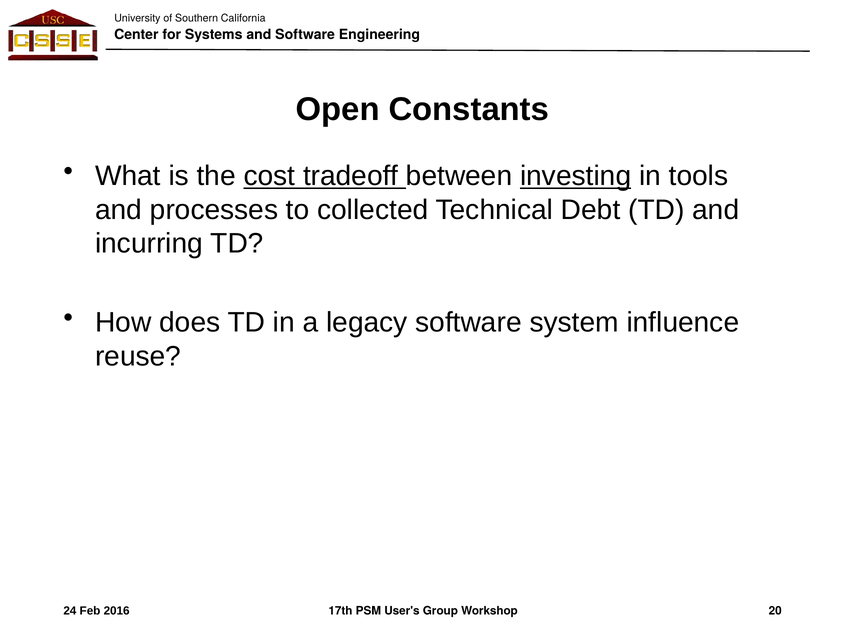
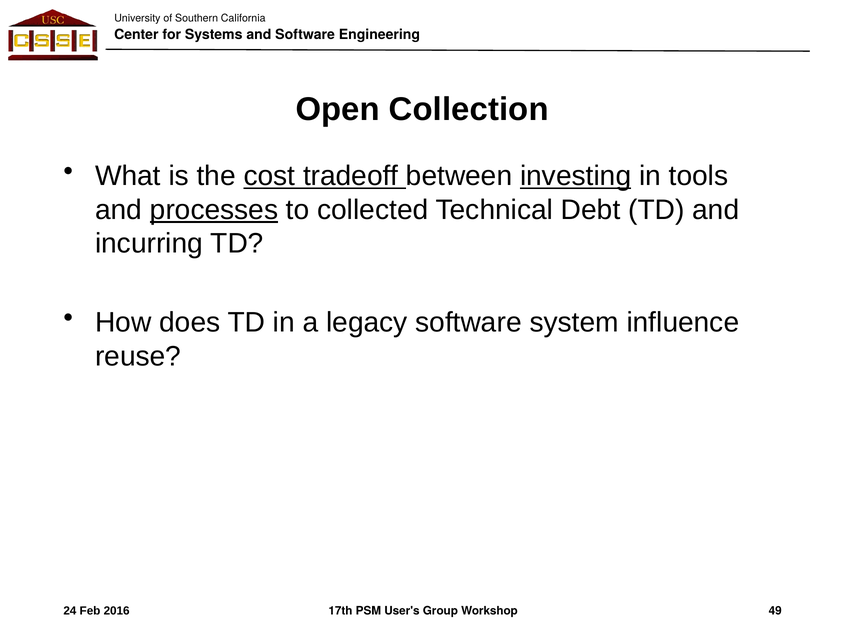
Constants: Constants -> Collection (469, 109)
processes underline: none -> present (214, 210)
20: 20 -> 49 (775, 611)
